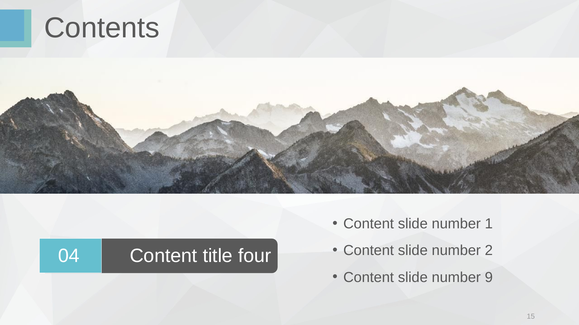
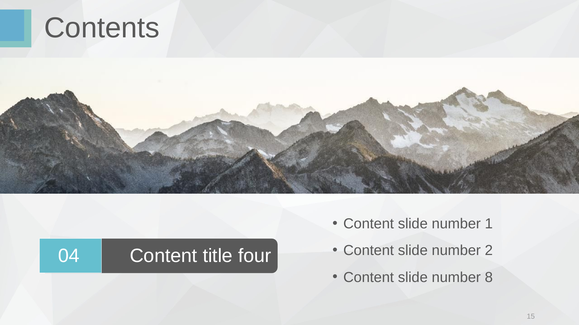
9: 9 -> 8 (489, 278)
